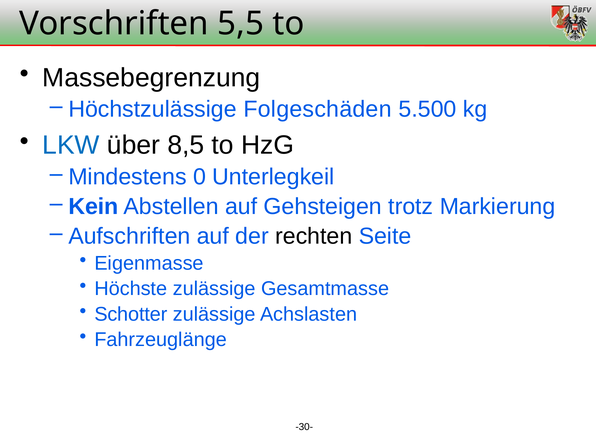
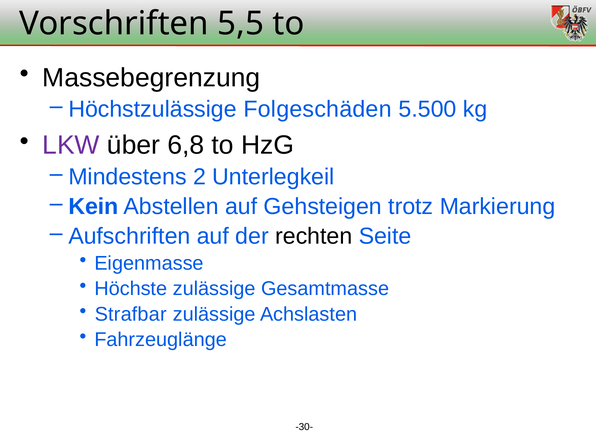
LKW colour: blue -> purple (71, 145)
8,5: 8,5 -> 6,8 (186, 145)
0: 0 -> 2 (199, 177)
Schotter: Schotter -> Strafbar (131, 314)
